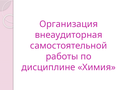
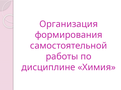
внеаудиторная: внеаудиторная -> формирования (69, 35)
